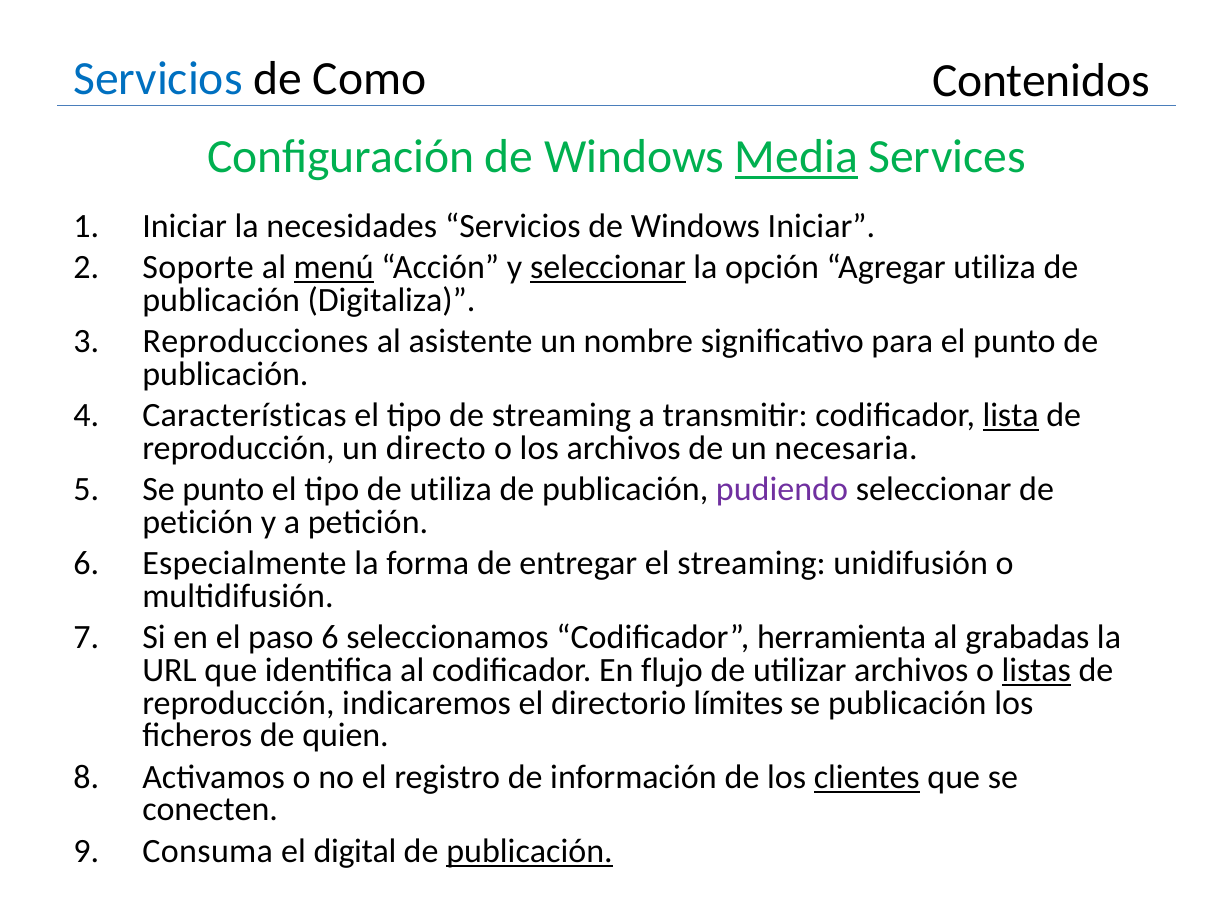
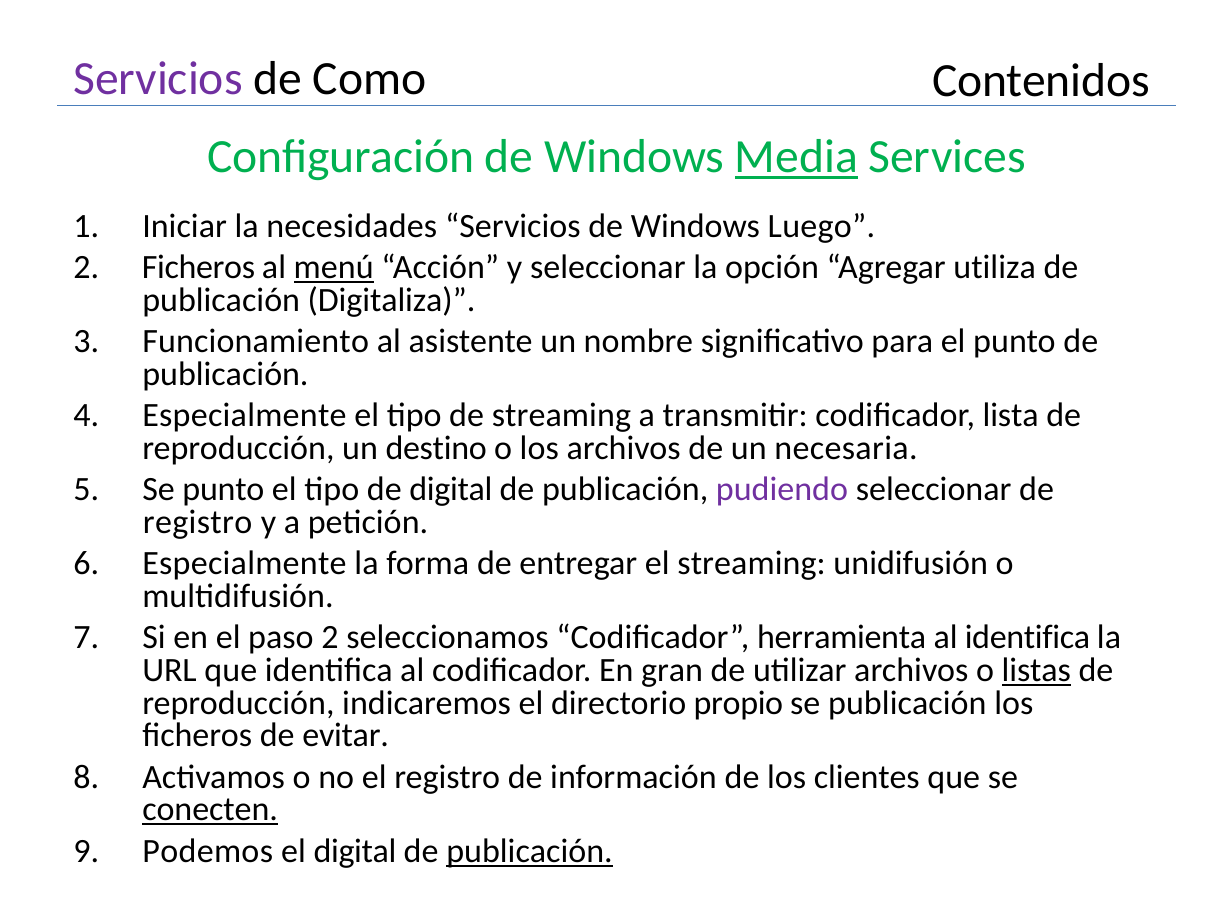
Servicios colour: blue -> purple (158, 79)
Windows Iniciar: Iniciar -> Luego (821, 226)
Soporte: Soporte -> Ficheros (198, 268)
seleccionar underline: present -> none (608, 268)
Reproducciones: Reproducciones -> Funcionamiento (256, 342)
4 Características: Características -> Especialmente (244, 416)
lista underline: present -> none (1011, 416)
directo: directo -> destino (436, 448)
de utiliza: utiliza -> digital (451, 490)
petición: petición -> registro (198, 522)
paso 6: 6 -> 2 (330, 638)
al grabadas: grabadas -> identifica (1027, 638)
flujo: flujo -> gran (672, 670)
límites: límites -> propio (738, 703)
quien: quien -> evitar (346, 736)
clientes underline: present -> none (867, 777)
conecten underline: none -> present (210, 810)
Consuma: Consuma -> Podemos (208, 851)
